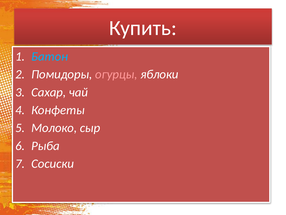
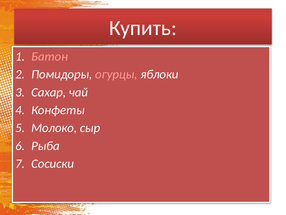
Батон colour: light blue -> pink (50, 56)
